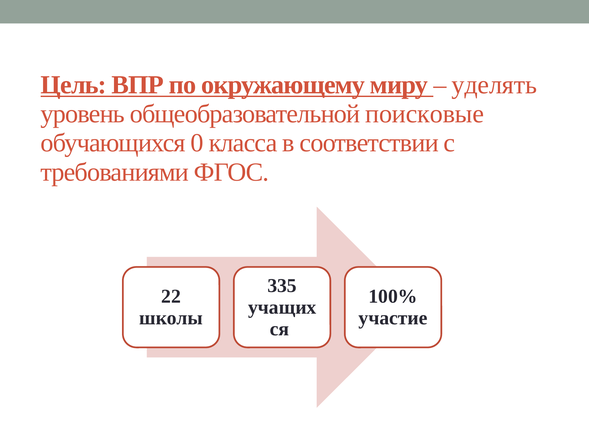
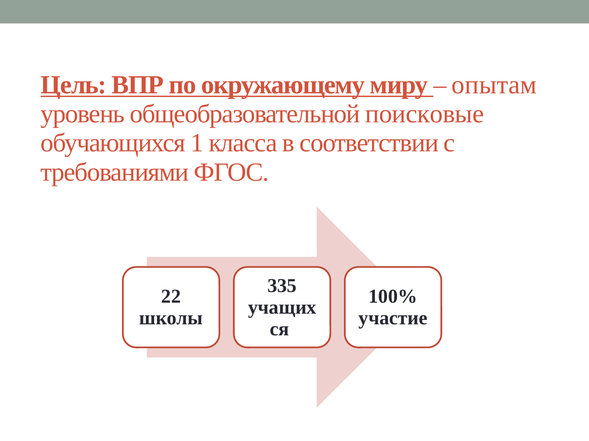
уделять: уделять -> опытам (494, 85)
0: 0 -> 1 (197, 143)
